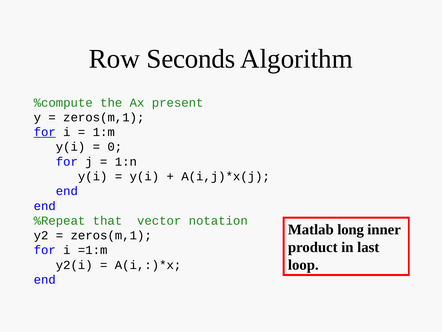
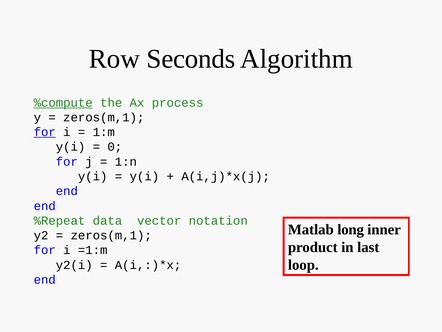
%compute underline: none -> present (63, 102)
present: present -> process (178, 102)
that: that -> data (107, 220)
